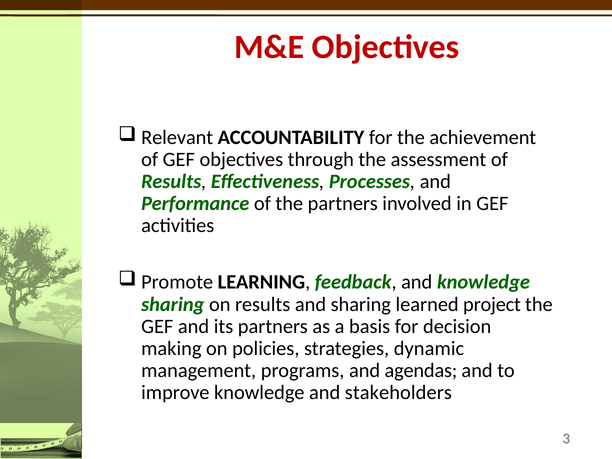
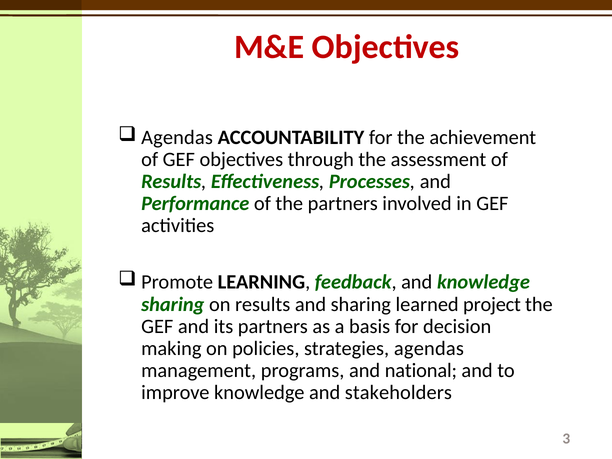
Relevant: Relevant -> Agendas (177, 137)
strategies dynamic: dynamic -> agendas (429, 348)
agendas: agendas -> national (421, 370)
